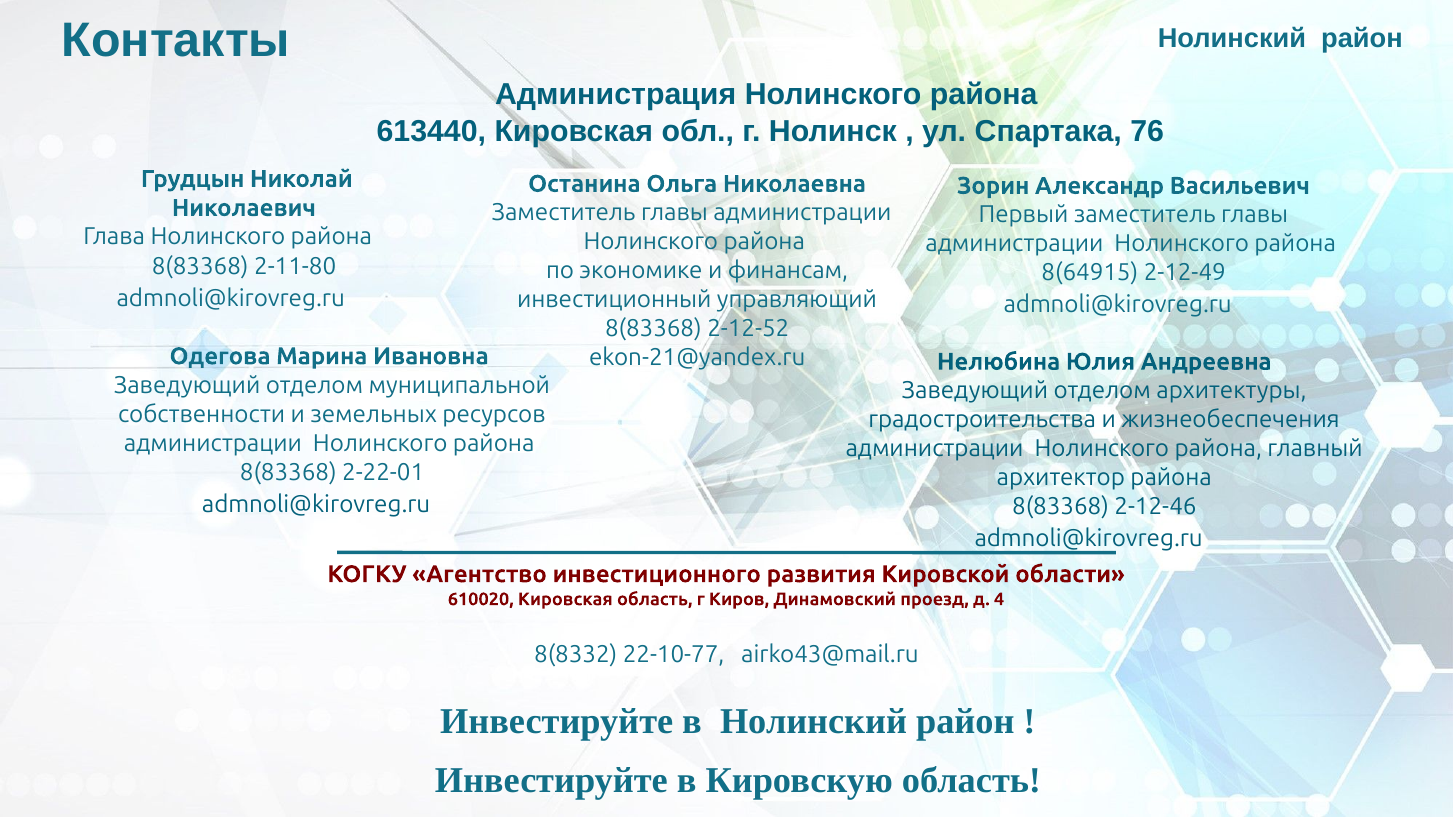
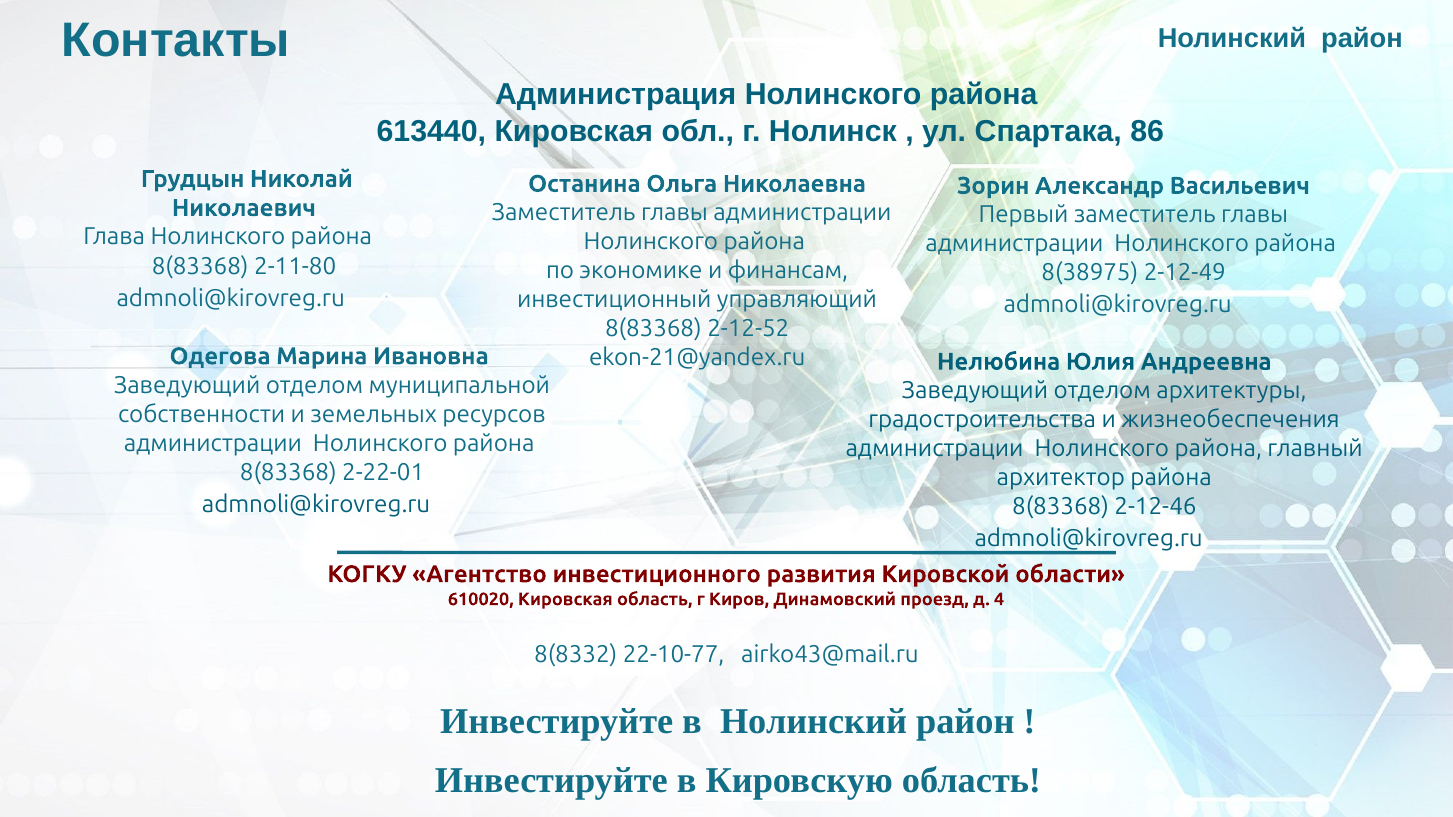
76: 76 -> 86 (1147, 131)
8(64915: 8(64915 -> 8(38975 (1090, 273)
